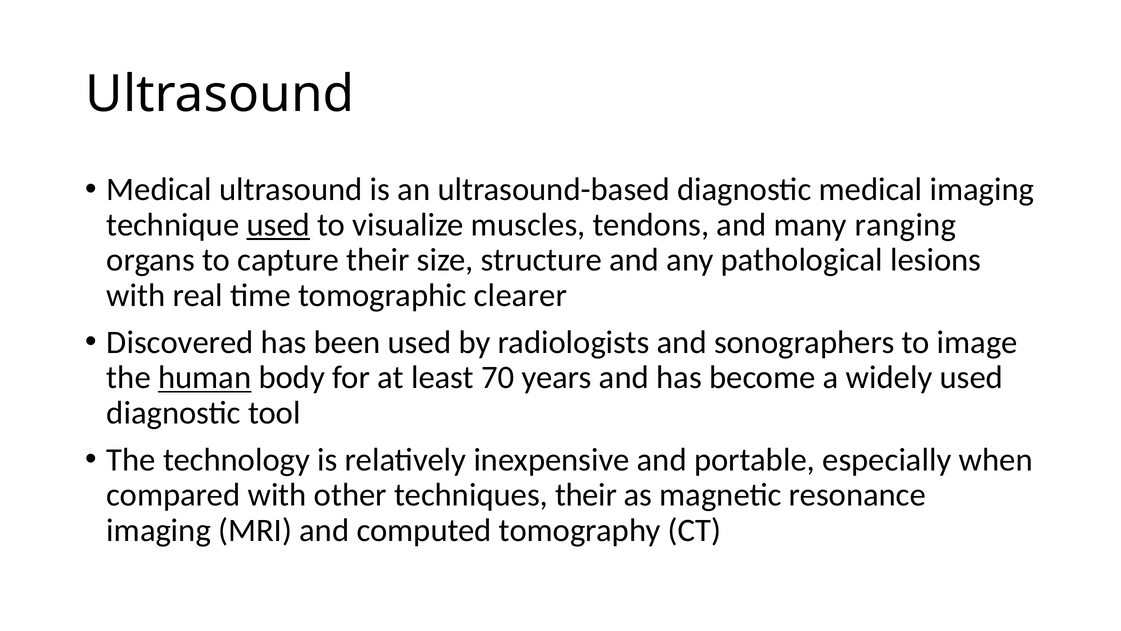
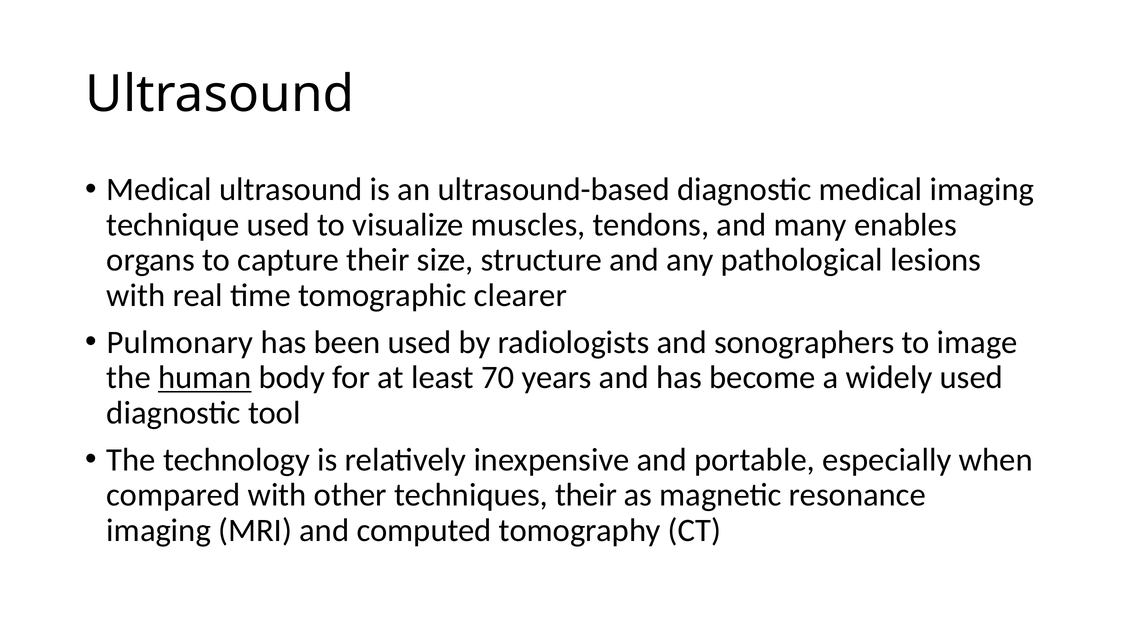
used underline: present -> none (278, 225)
ranging: ranging -> enables (906, 225)
Discovered: Discovered -> Pulmonary (180, 342)
